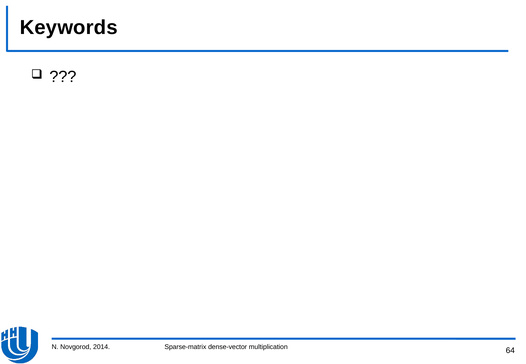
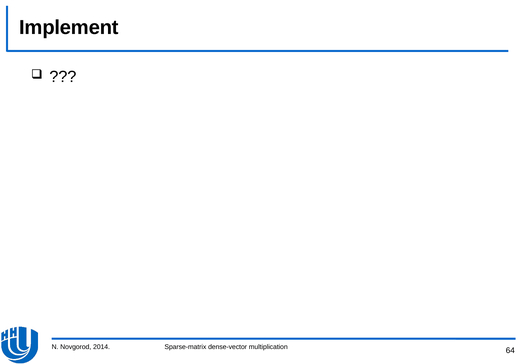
Keywords: Keywords -> Implement (69, 27)
